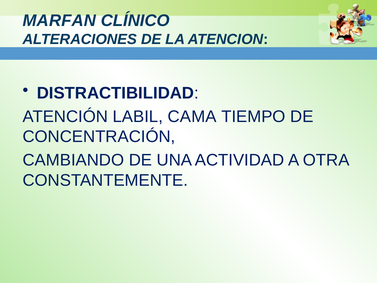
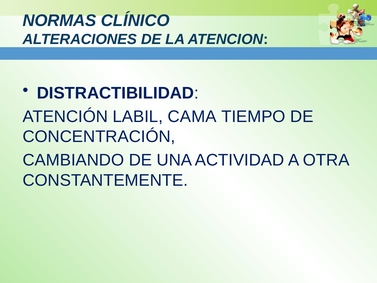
MARFAN: MARFAN -> NORMAS (59, 20)
